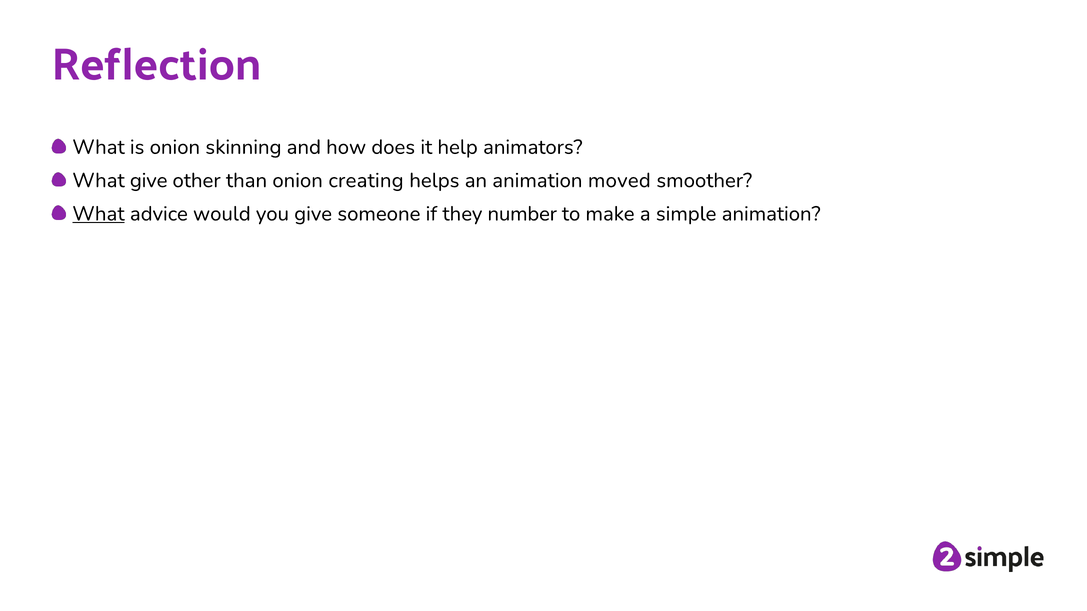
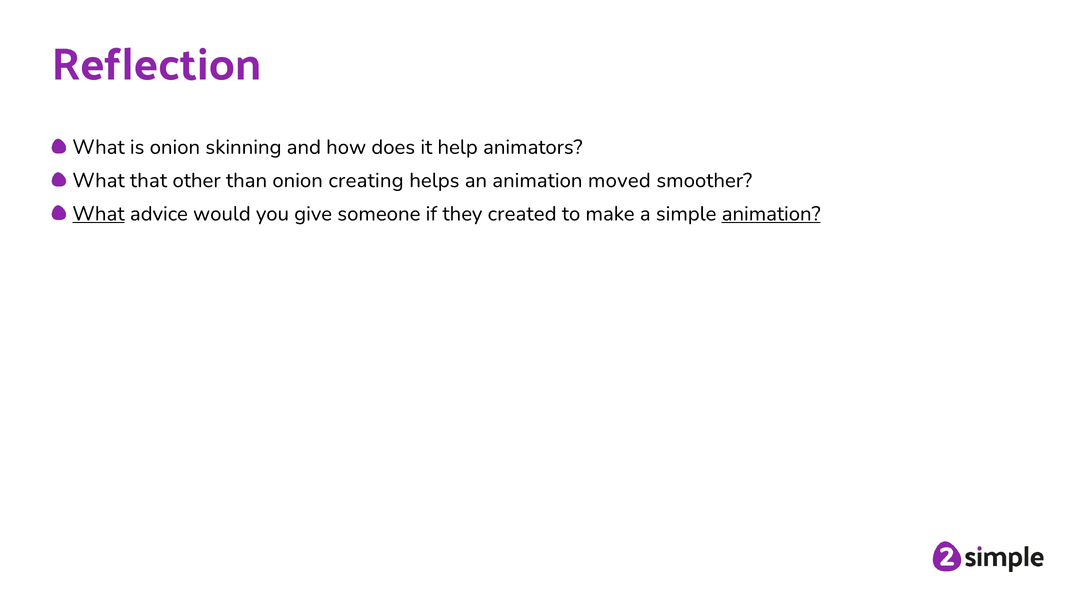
What give: give -> that (148, 181)
number: number -> created (522, 214)
animation underline: none -> present (771, 214)
